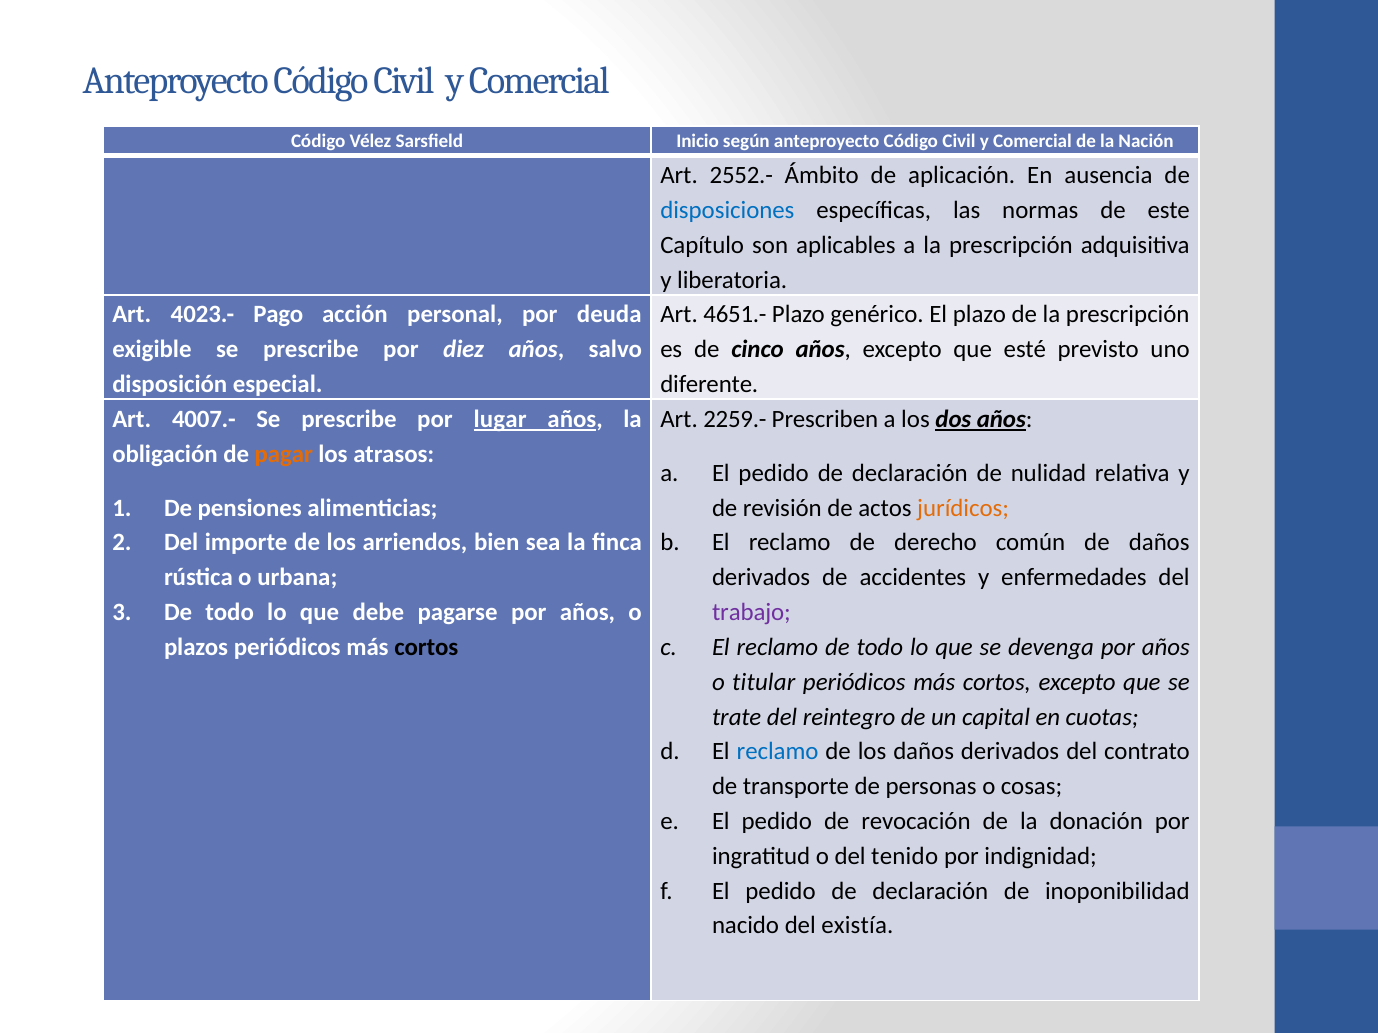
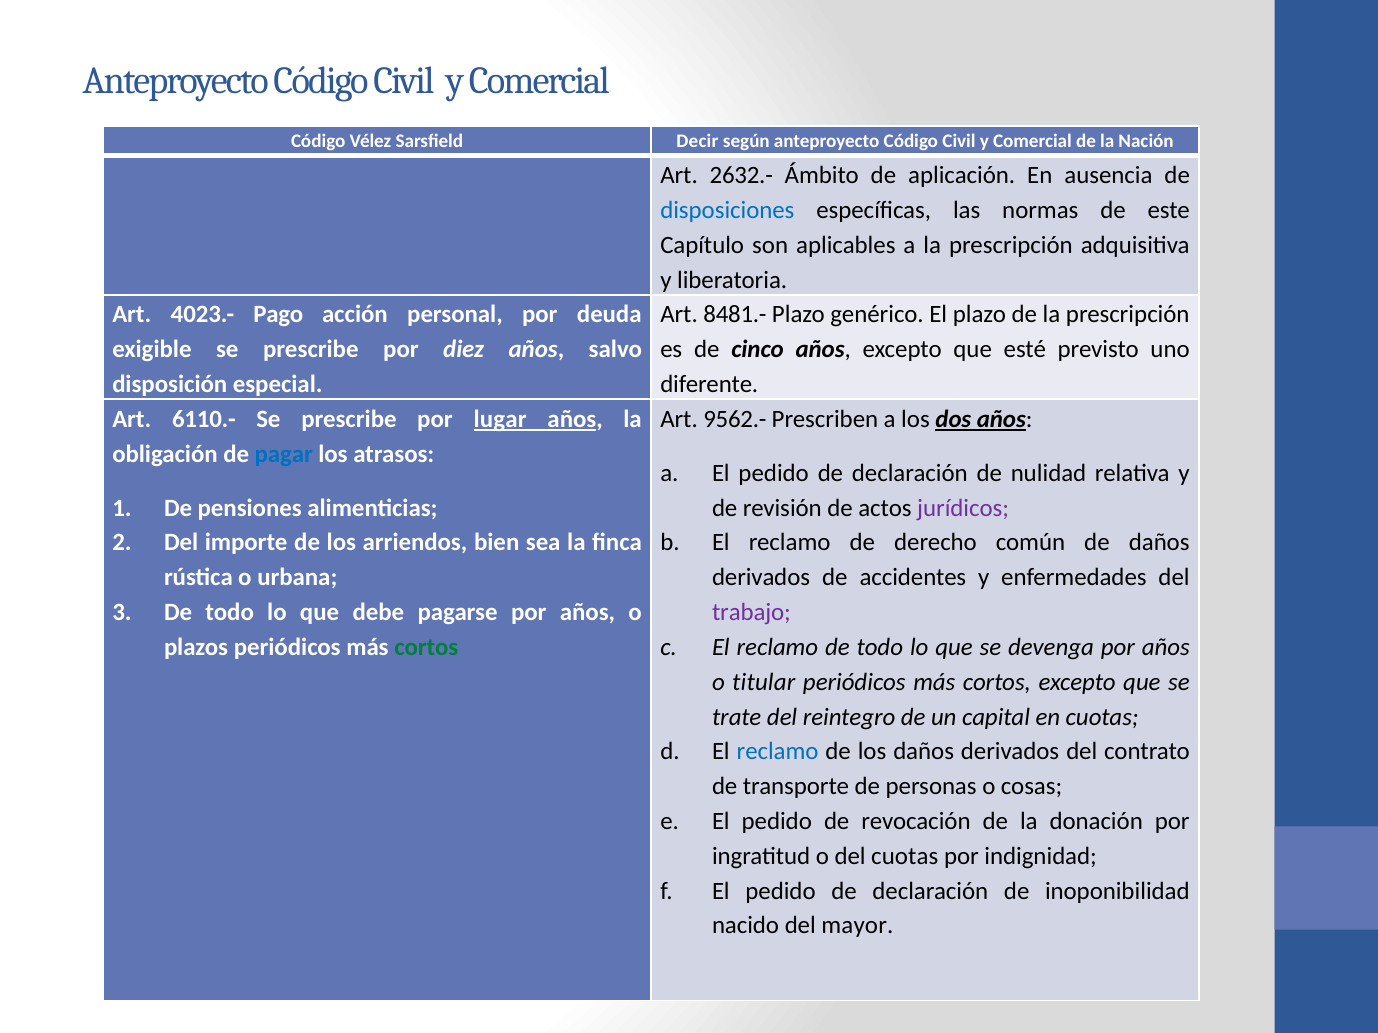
Inicio: Inicio -> Decir (697, 141)
2552.-: 2552.- -> 2632.- (741, 175)
4651.-: 4651.- -> 8481.- (735, 315)
4007.-: 4007.- -> 6110.- (204, 419)
2259.-: 2259.- -> 9562.- (735, 419)
pagar colour: orange -> blue (284, 454)
jurídicos colour: orange -> purple (963, 508)
cortos colour: black -> green (426, 648)
del tenido: tenido -> cuotas (905, 857)
existía: existía -> mayor (857, 926)
